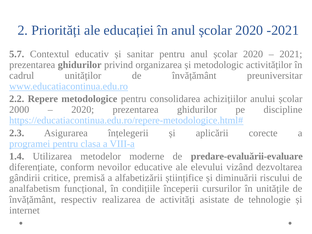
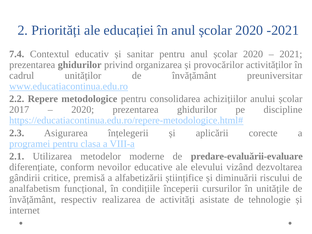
5.7: 5.7 -> 7.4 (17, 54)
metodologic: metodologic -> provocărilor (219, 65)
2000: 2000 -> 2017 (19, 110)
1.4: 1.4 -> 2.1 (17, 156)
